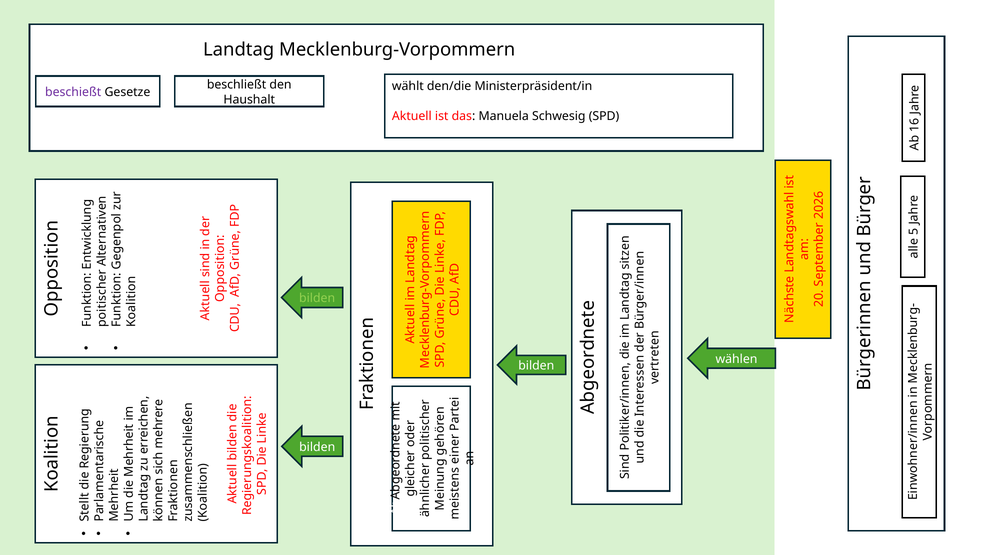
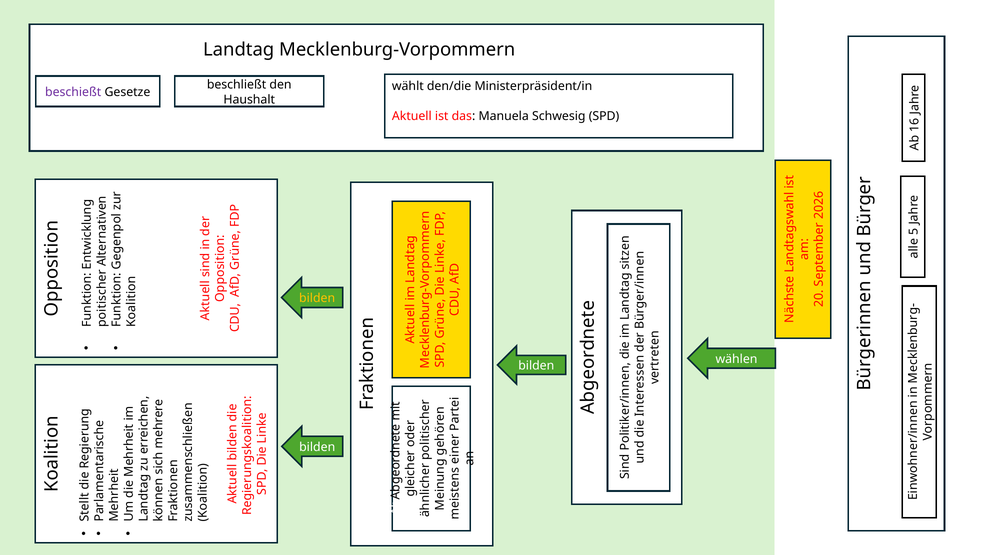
bilden colour: light green -> yellow (317, 298)
